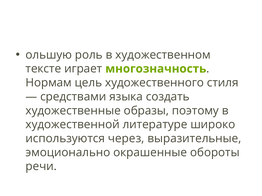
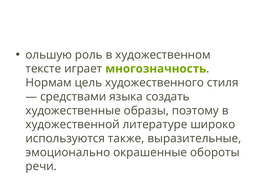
через: через -> также (126, 139)
